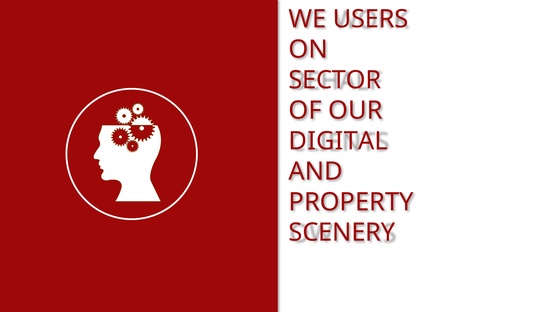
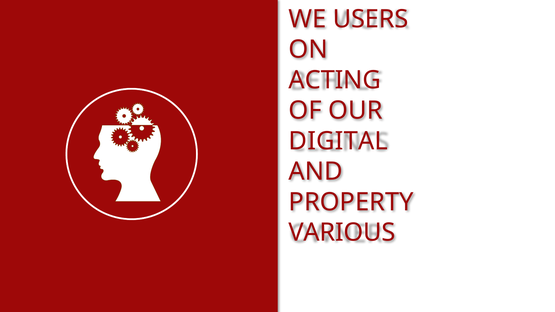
SECTOR: SECTOR -> ACTING (335, 80)
SCENERY: SCENERY -> VARIOUS (342, 233)
